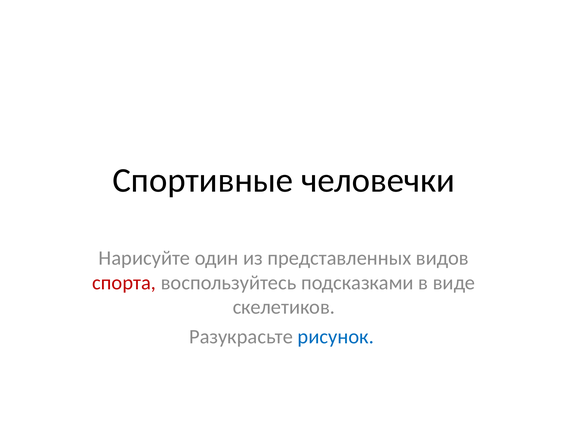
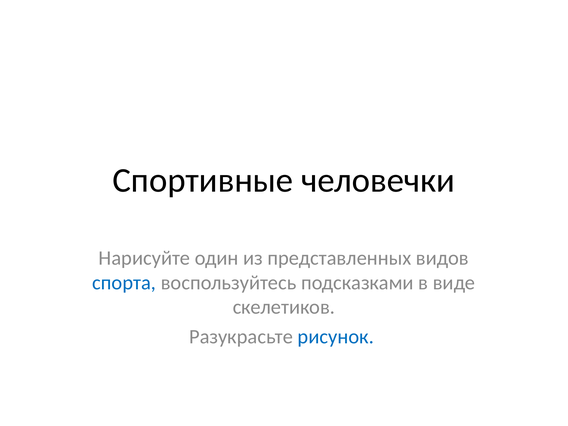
спорта colour: red -> blue (124, 283)
